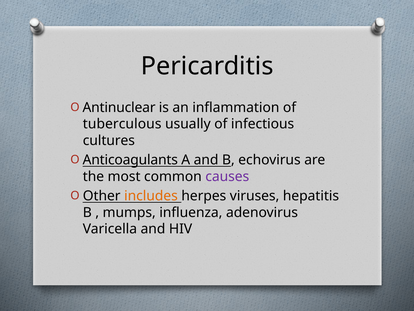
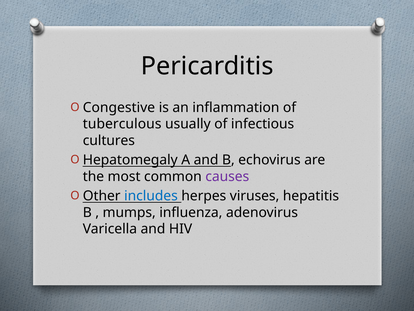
Antinuclear: Antinuclear -> Congestive (119, 107)
Anticoagulants: Anticoagulants -> Hepatomegaly (130, 160)
includes colour: orange -> blue (151, 196)
